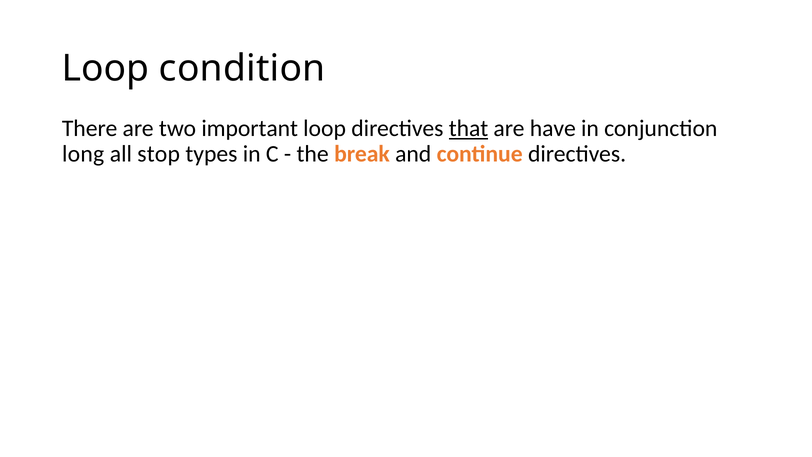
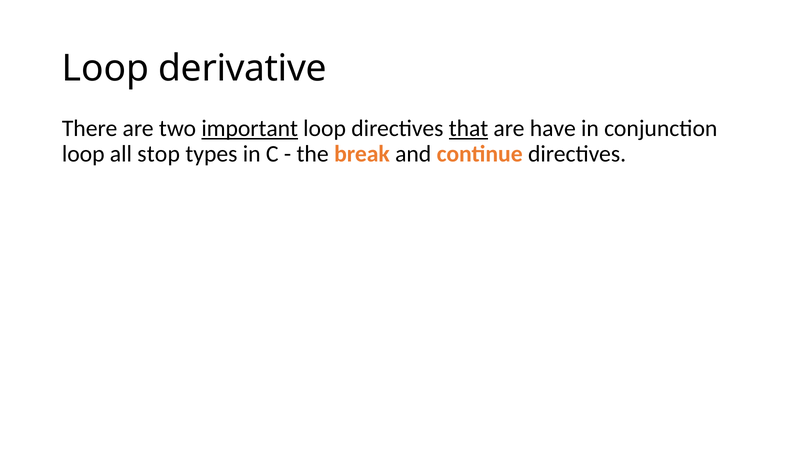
condition: condition -> derivative (243, 68)
important underline: none -> present (250, 128)
long: long -> loop (83, 154)
